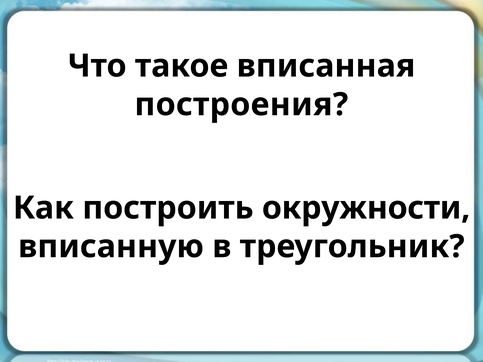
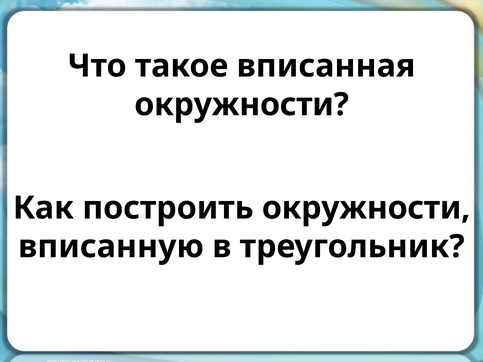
построения: построения -> окружности (242, 105)
